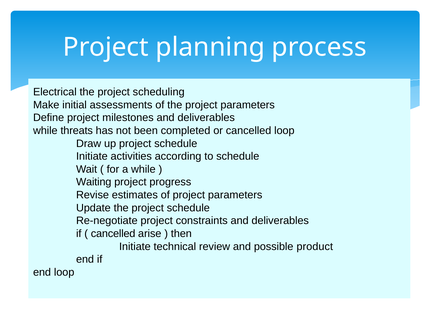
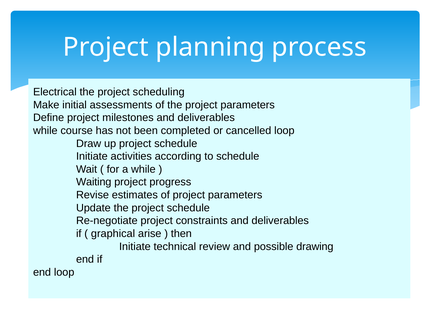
threats: threats -> course (77, 131)
cancelled: cancelled -> graphical (113, 234)
product: product -> drawing (315, 247)
